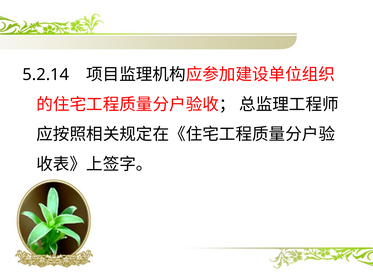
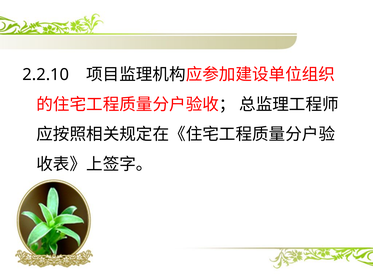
5.2.14: 5.2.14 -> 2.2.10 (46, 75)
